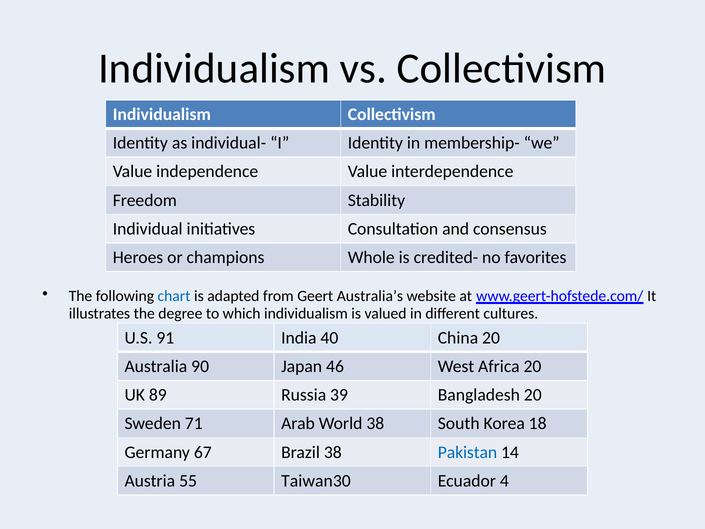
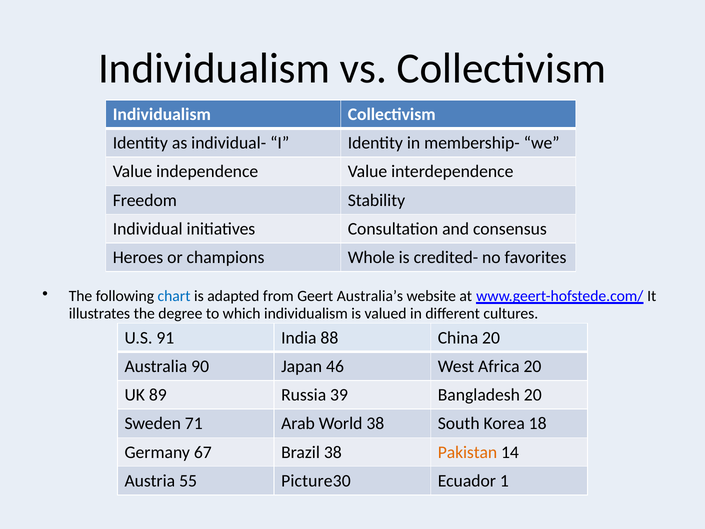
40: 40 -> 88 (329, 338)
Pakistan colour: blue -> orange (467, 452)
Taiwan30: Taiwan30 -> Picture30 (316, 481)
4: 4 -> 1 (504, 481)
